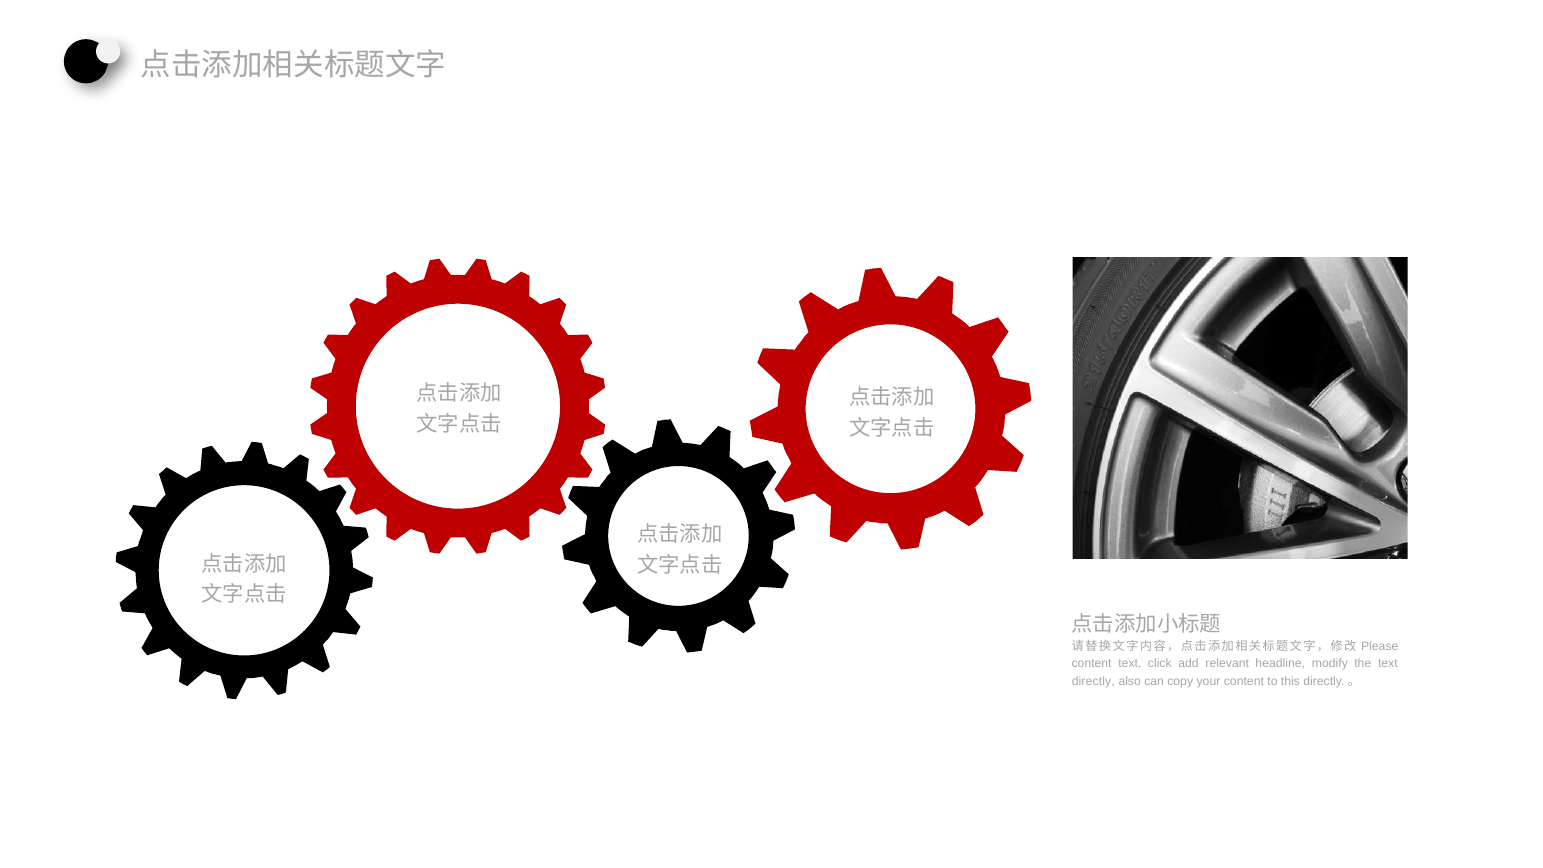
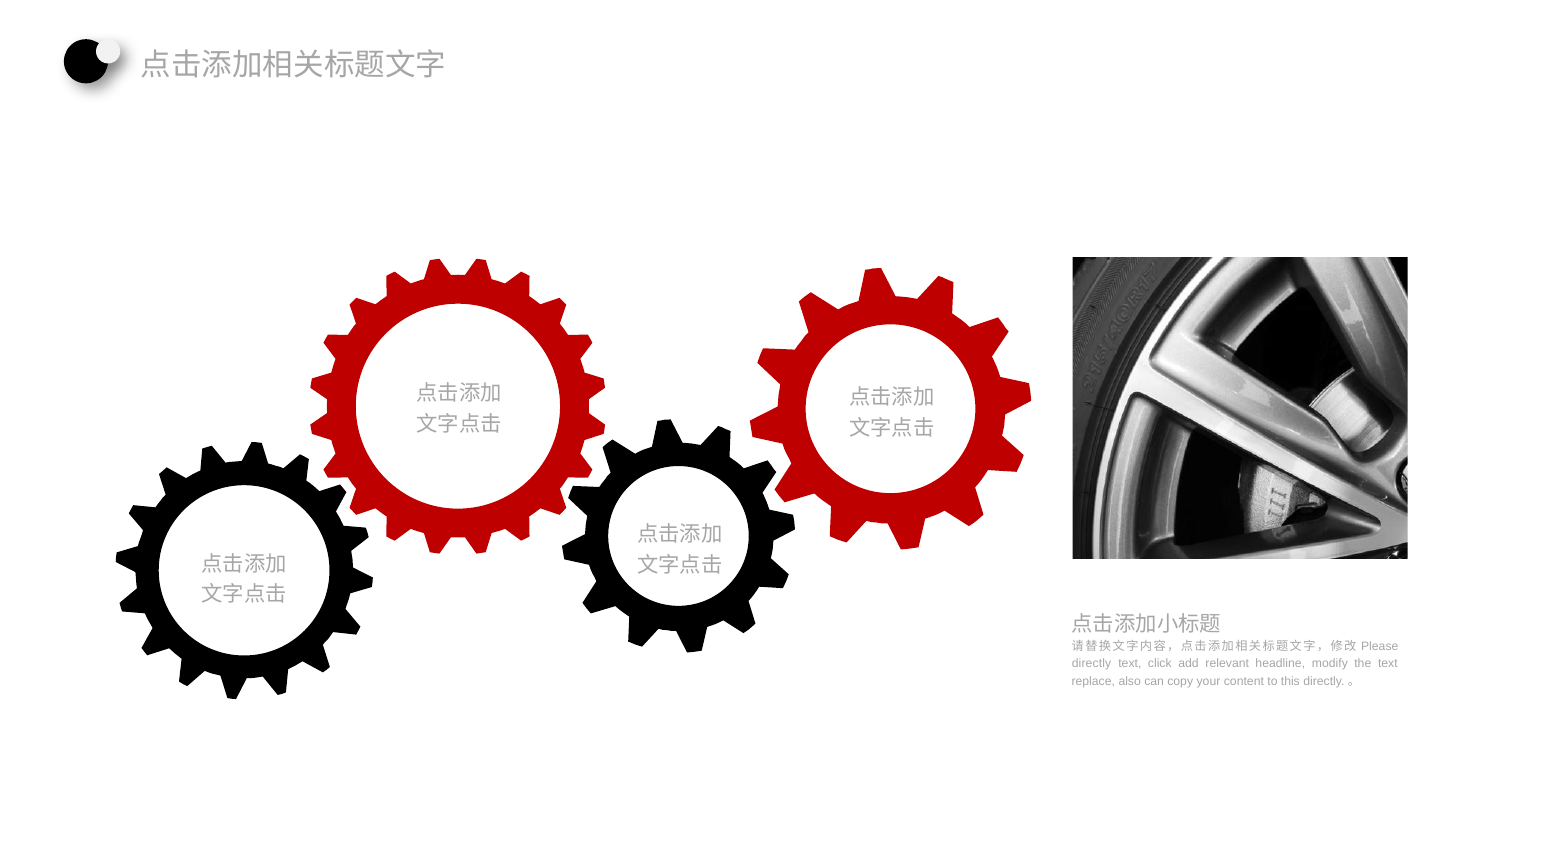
content: content -> directly (1092, 664)
directly: directly -> replace (1093, 681)
